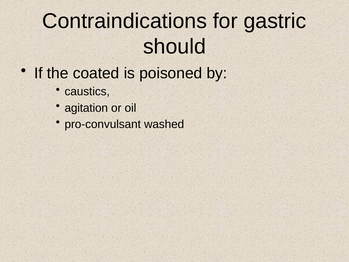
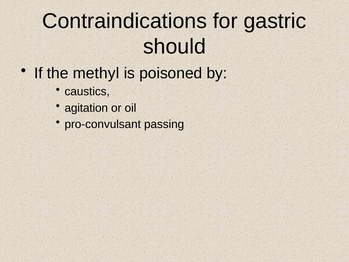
coated: coated -> methyl (96, 73)
washed: washed -> passing (164, 124)
